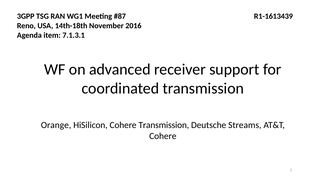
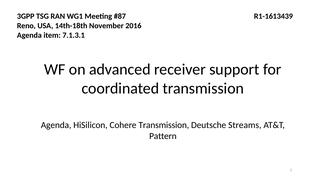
Orange: Orange -> Agenda (56, 125)
Cohere: Cohere -> Pattern (163, 136)
